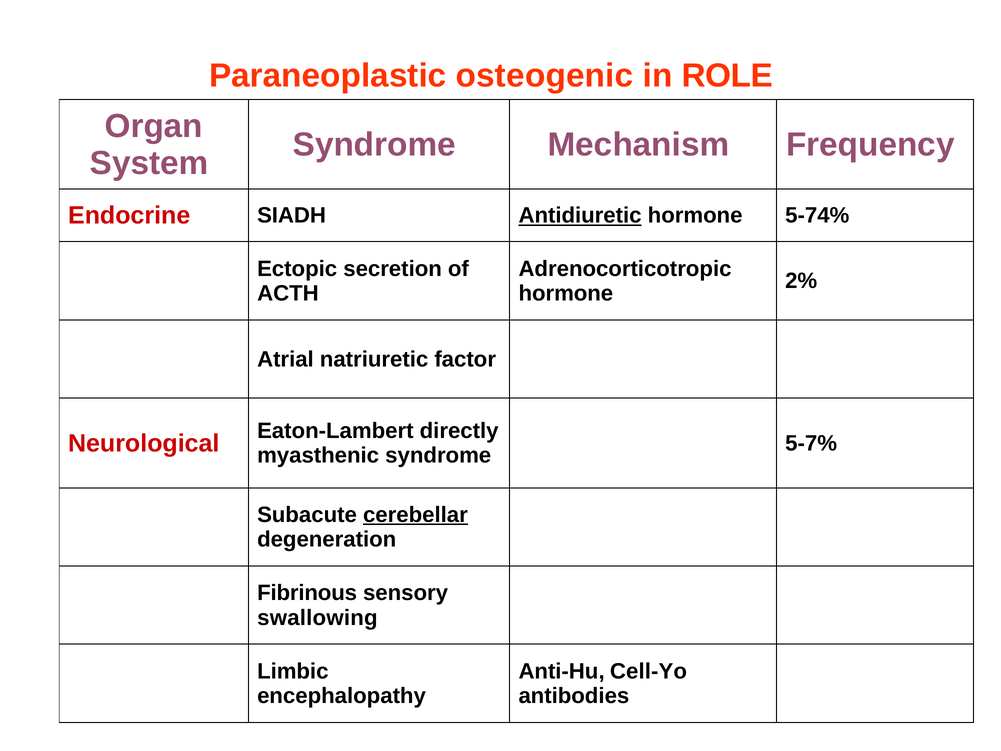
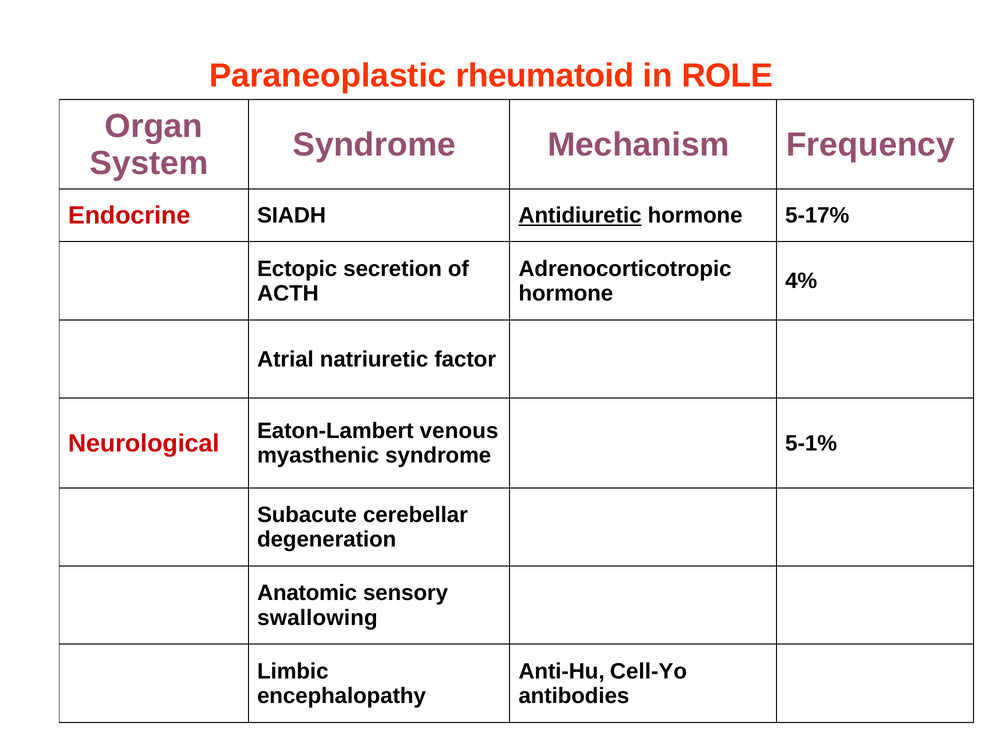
osteogenic: osteogenic -> rheumatoid (545, 76)
5-74%: 5-74% -> 5-17% (817, 216)
2%: 2% -> 4% (801, 281)
directly: directly -> venous (459, 431)
5-7%: 5-7% -> 5-1% (811, 443)
cerebellar underline: present -> none (415, 515)
Fibrinous: Fibrinous -> Anatomic (307, 593)
